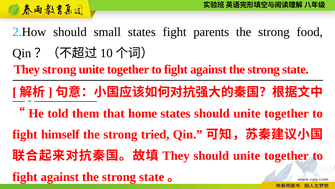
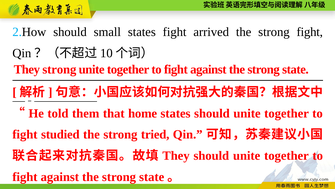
parents: parents -> arrived (211, 32)
strong food: food -> fight (310, 32)
himself: himself -> studied (60, 134)
